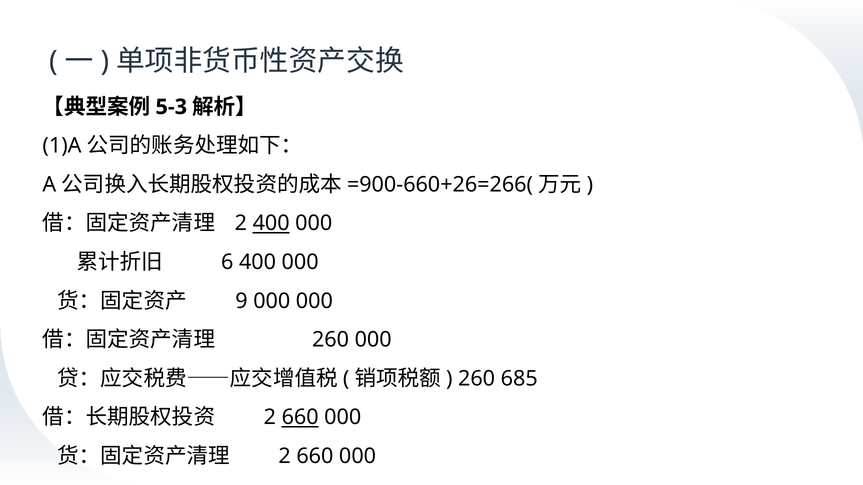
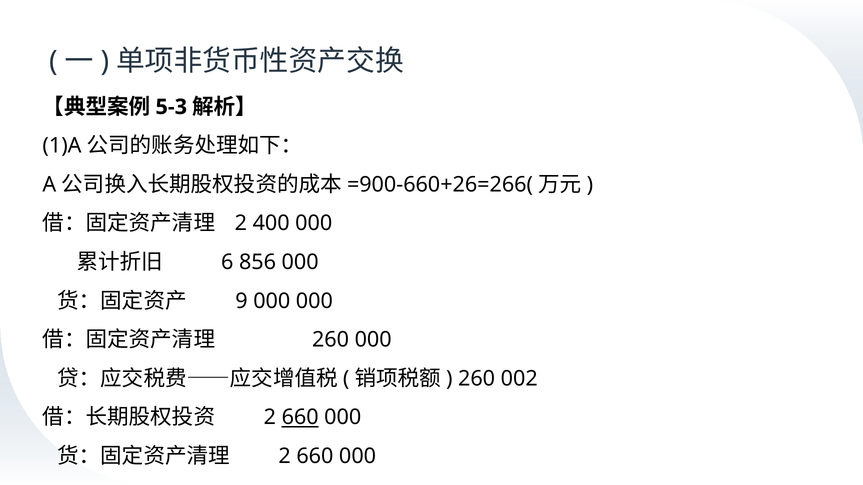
400 underline: present -> none (271, 224)
6 400: 400 -> 856 (258, 262)
685: 685 -> 002 (519, 379)
